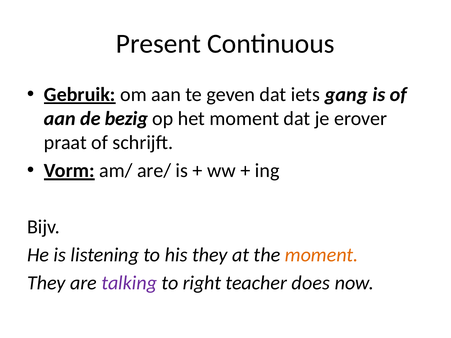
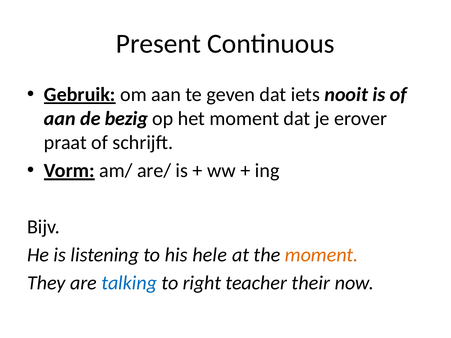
gang: gang -> nooit (346, 95)
his they: they -> hele (210, 255)
talking colour: purple -> blue (129, 283)
does: does -> their (311, 283)
